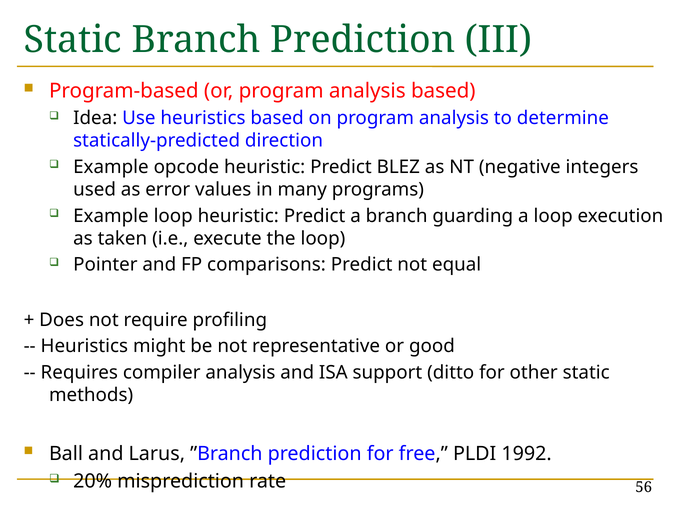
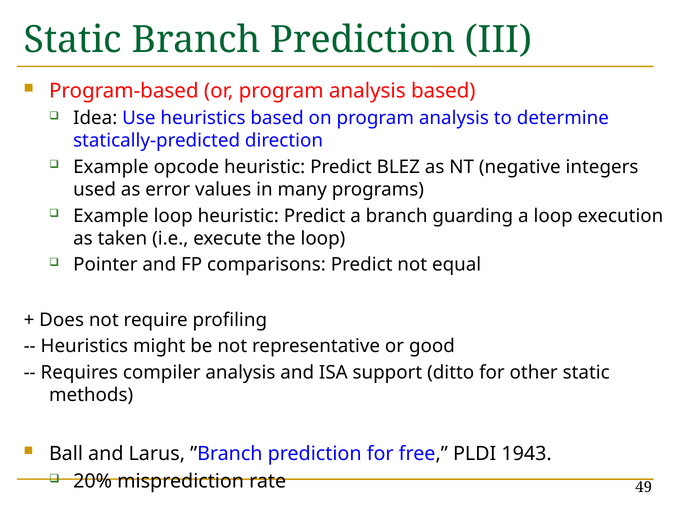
1992: 1992 -> 1943 (527, 454)
56: 56 -> 49 (644, 487)
